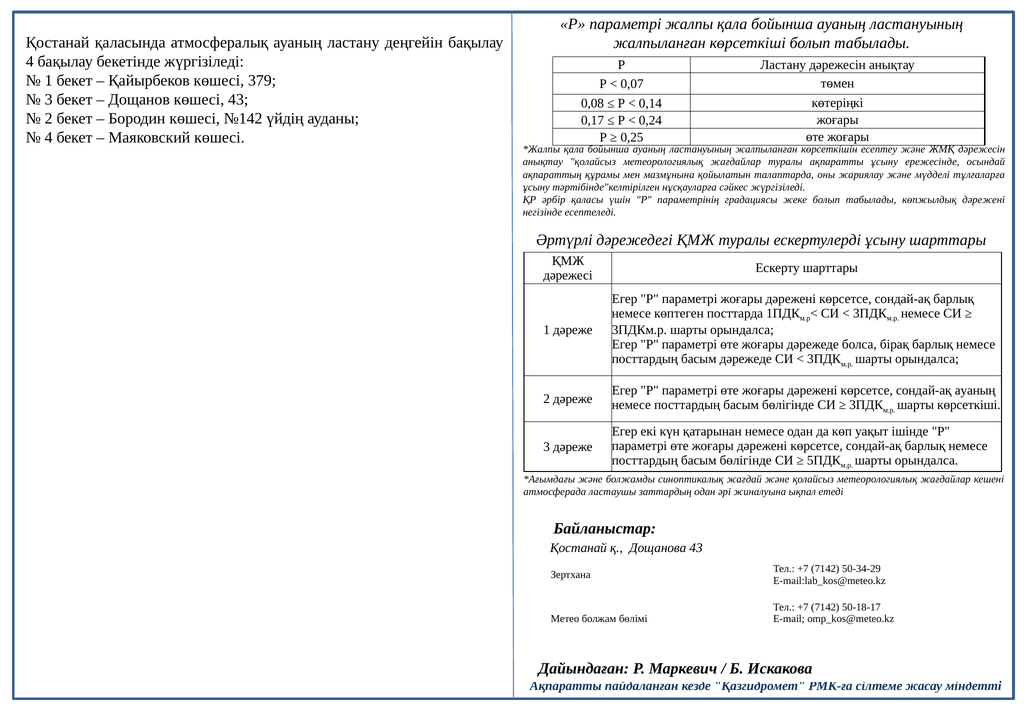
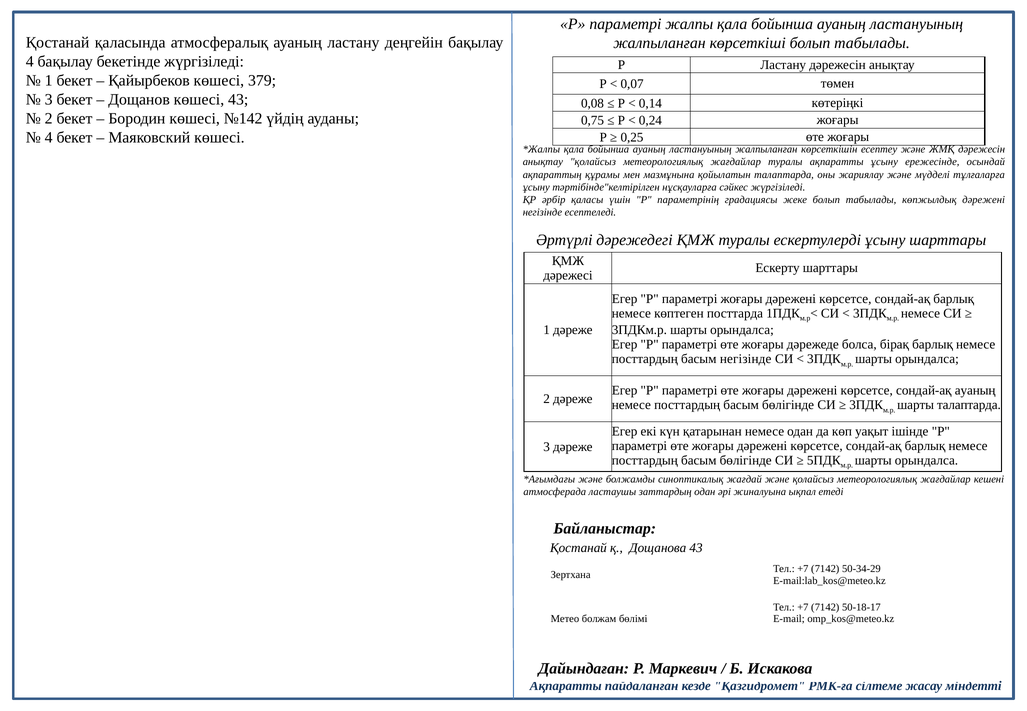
0,17: 0,17 -> 0,75 (593, 120)
басым дәрежеде: дәрежеде -> негізінде (746, 359)
шарты көрсеткіші: көрсеткіші -> талаптарда (969, 405)
